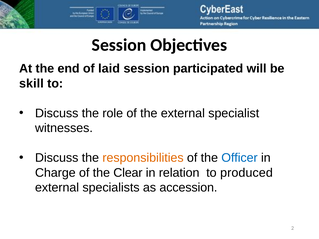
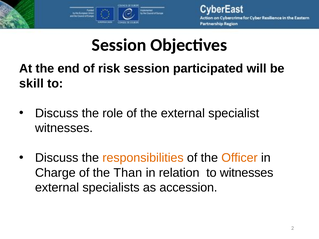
laid: laid -> risk (109, 69)
Officer colour: blue -> orange (240, 158)
Clear: Clear -> Than (128, 173)
to produced: produced -> witnesses (247, 173)
